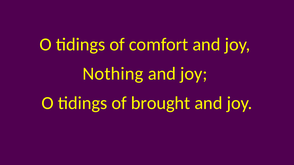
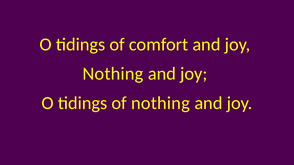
of brought: brought -> nothing (160, 103)
